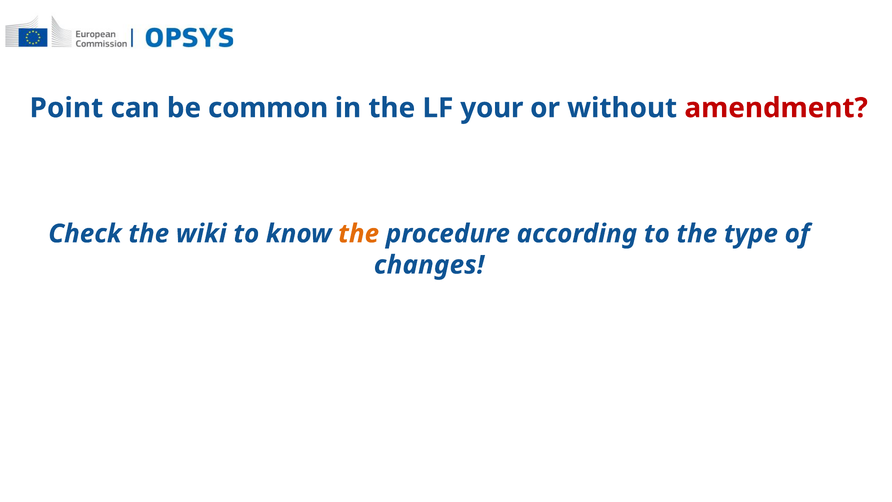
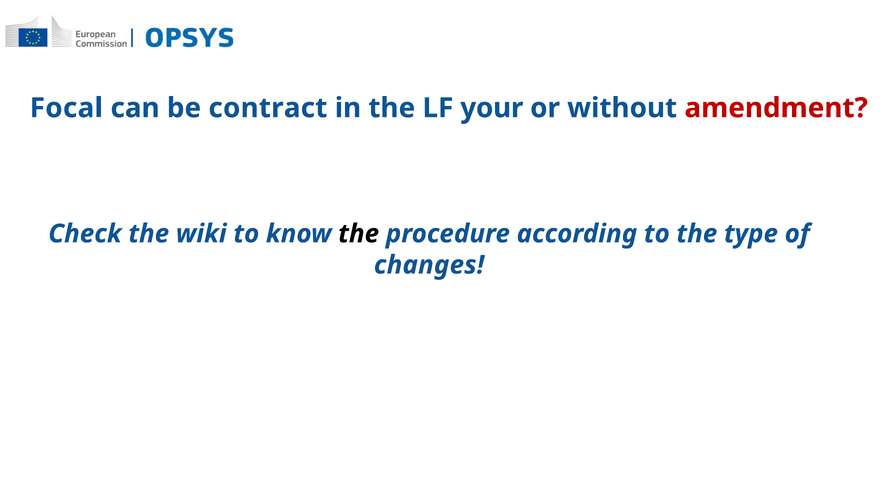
Point: Point -> Focal (66, 108)
common: common -> contract (268, 108)
the colour: orange -> black (359, 234)
